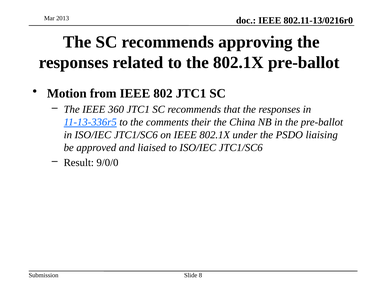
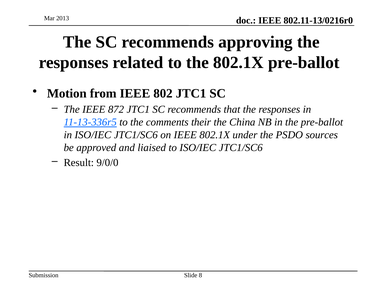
360: 360 -> 872 (116, 109)
liaising: liaising -> sources (322, 135)
